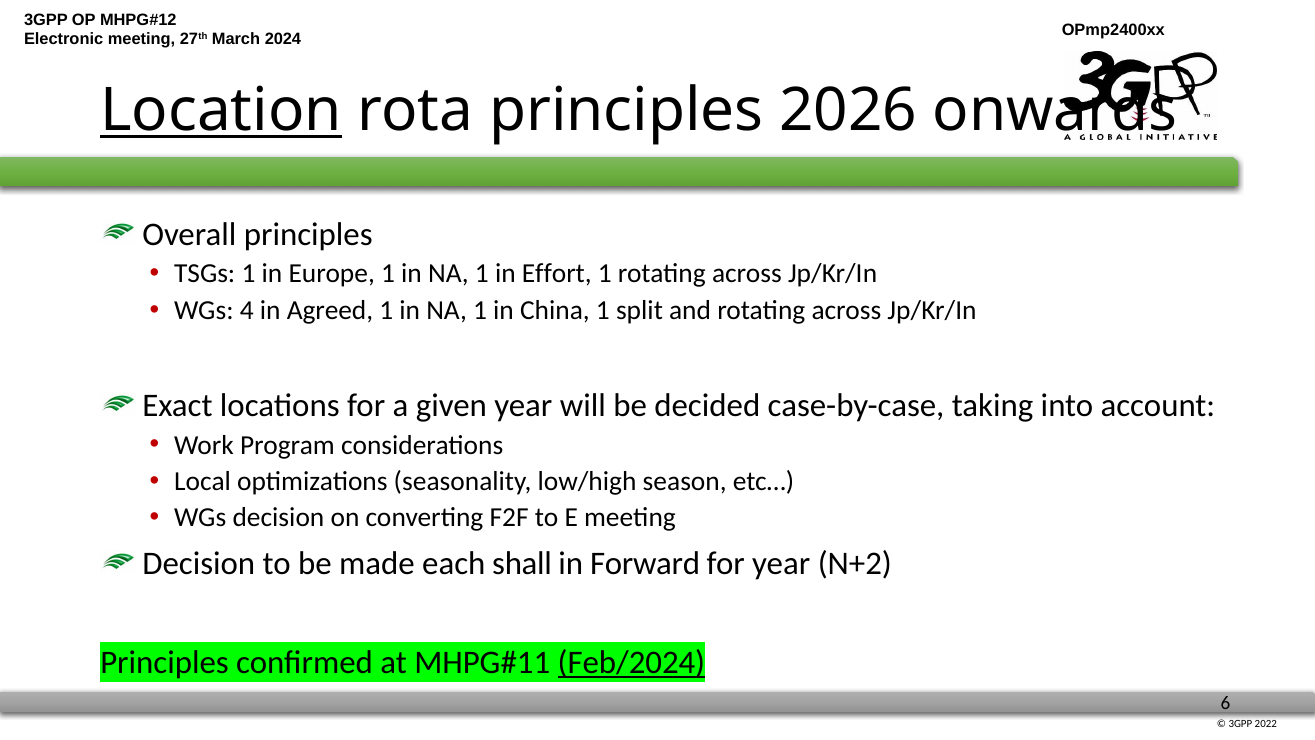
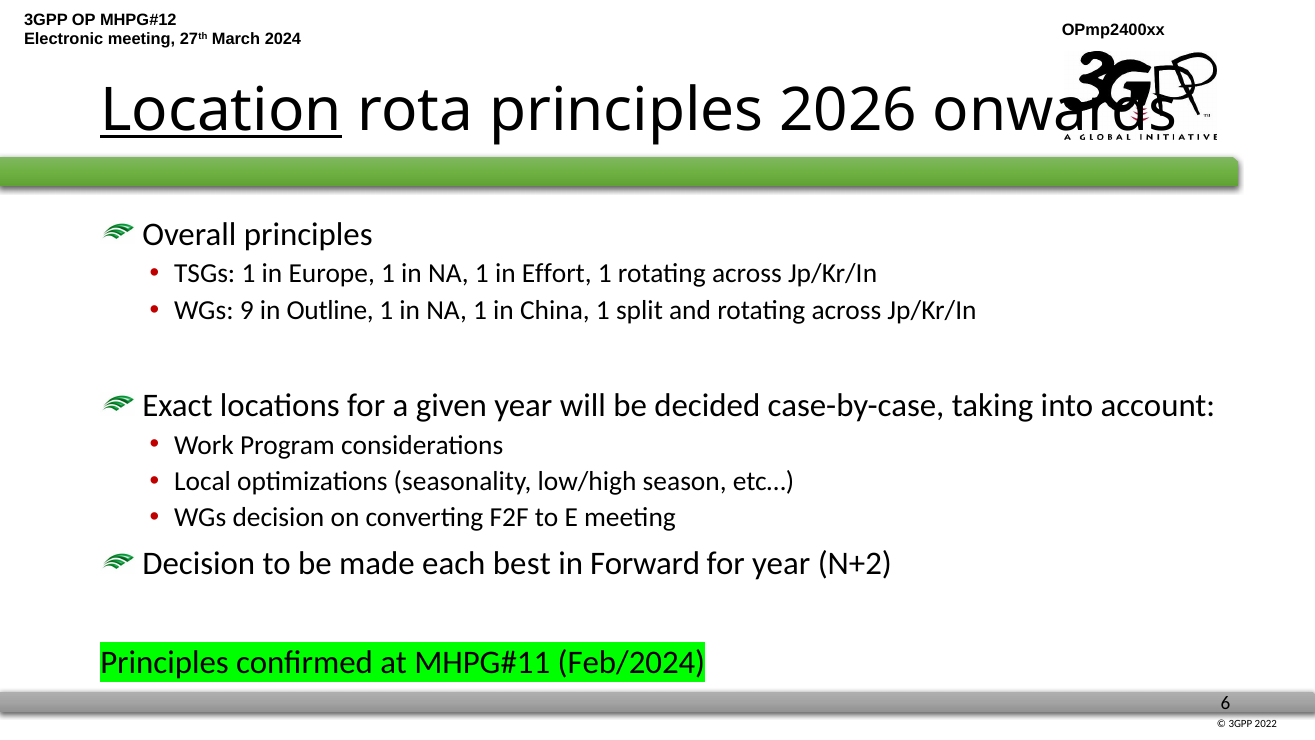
4: 4 -> 9 (247, 310)
Agreed: Agreed -> Outline (330, 310)
shall: shall -> best (522, 564)
Feb/2024 underline: present -> none (631, 662)
